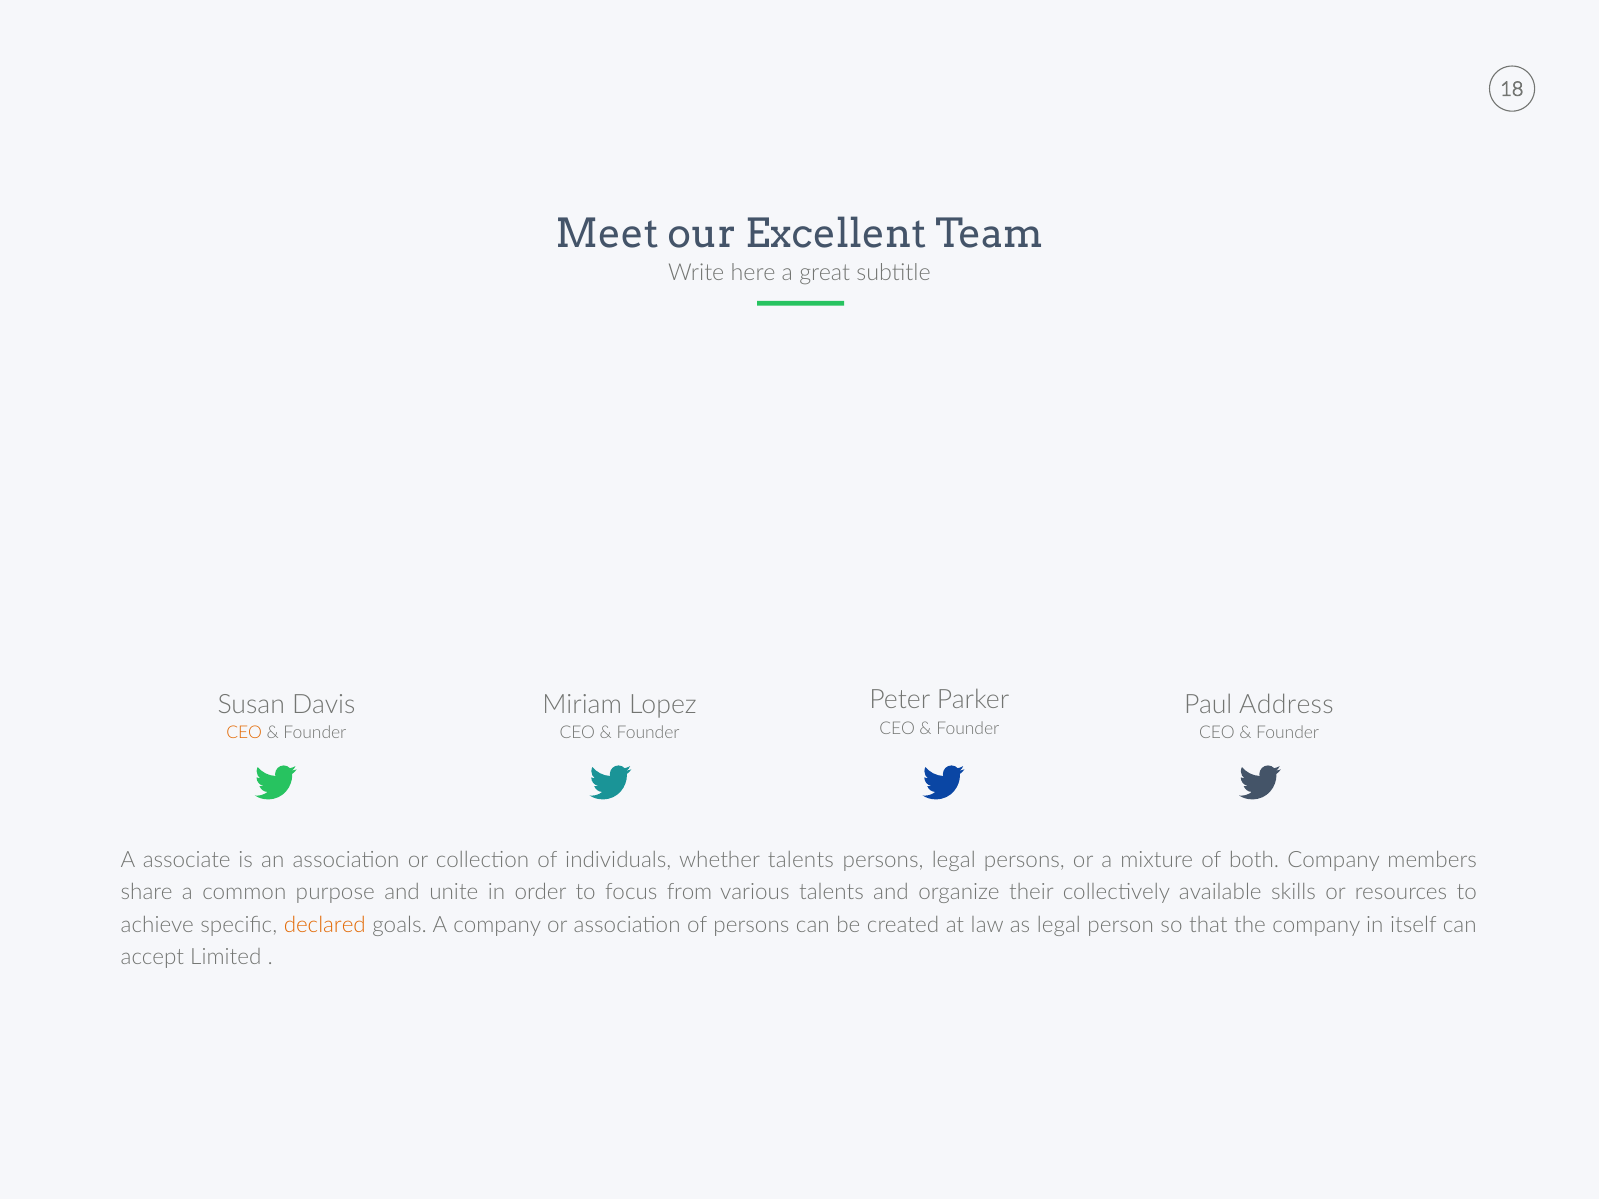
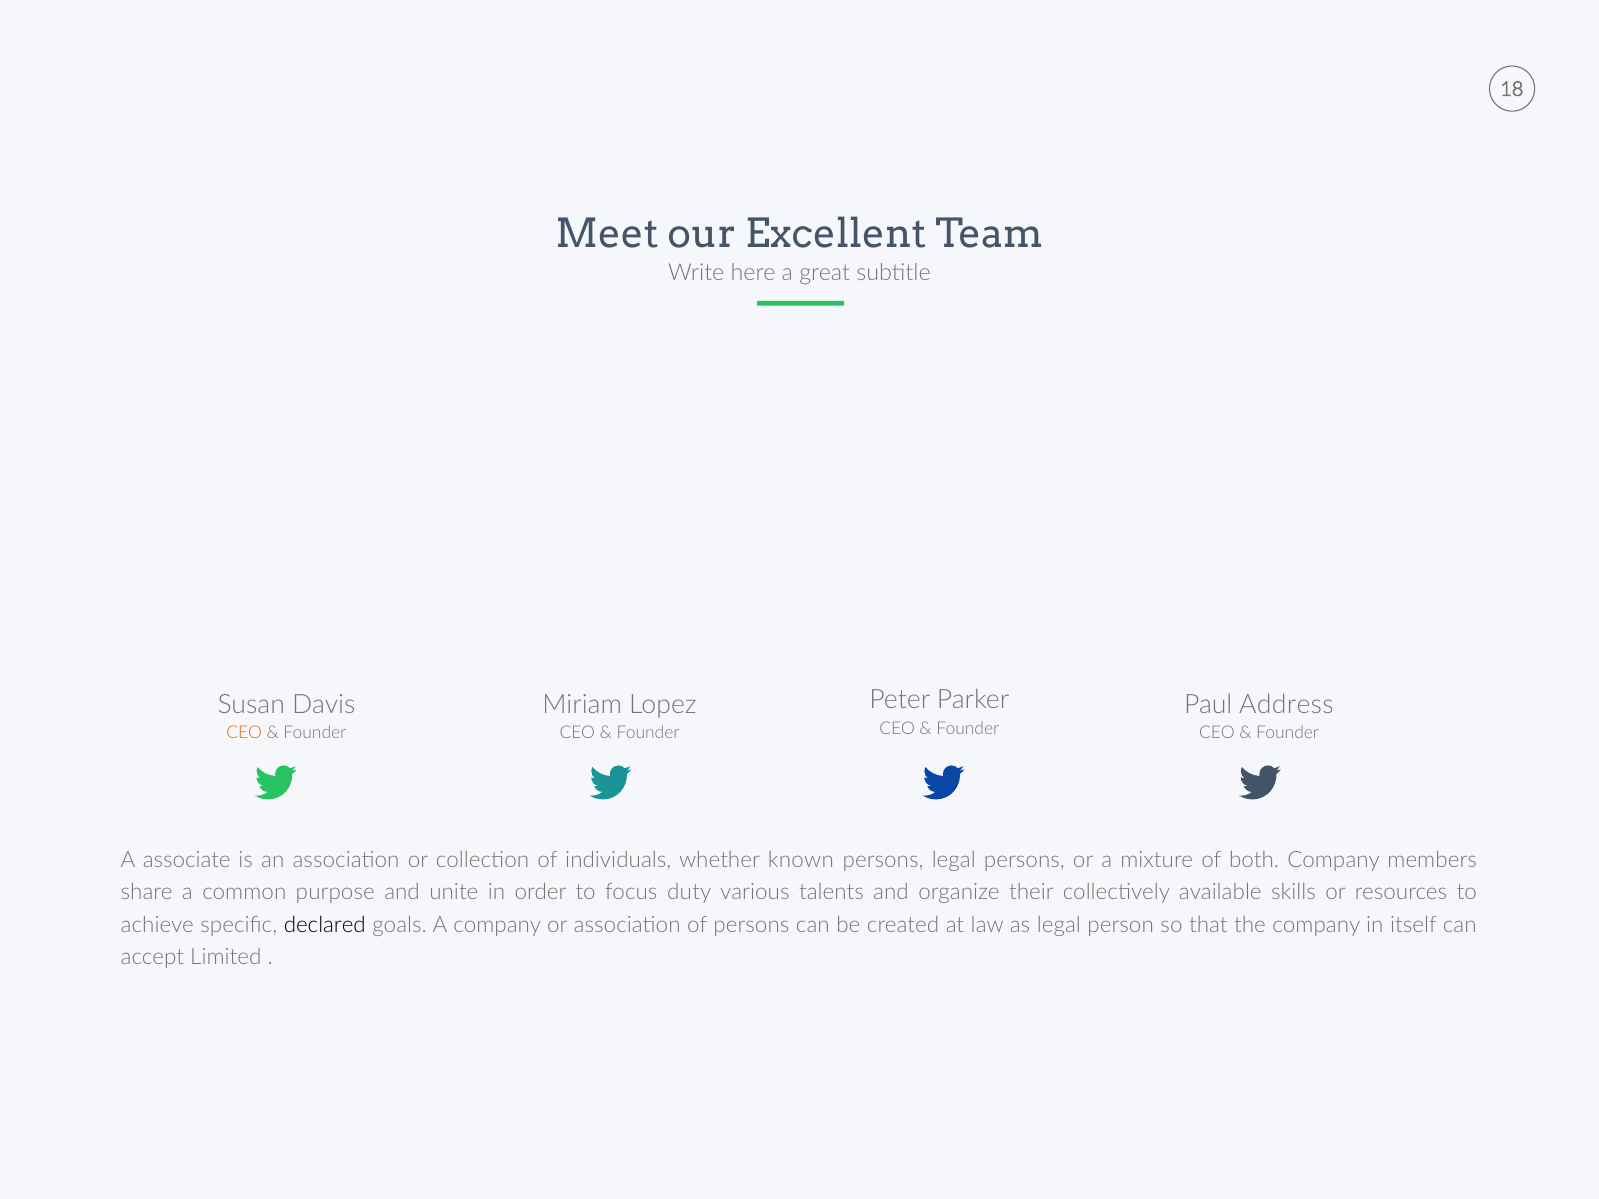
whether talents: talents -> known (801, 860)
from: from -> duty (689, 893)
declared colour: orange -> black (325, 925)
